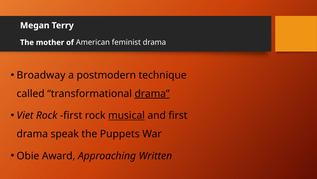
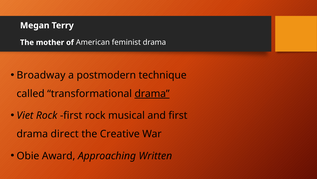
musical underline: present -> none (126, 115)
speak: speak -> direct (65, 134)
Puppets: Puppets -> Creative (120, 134)
